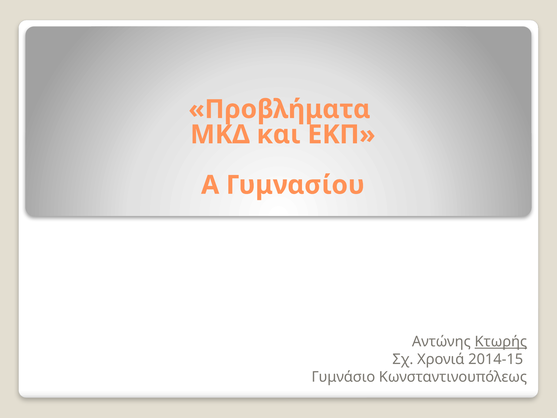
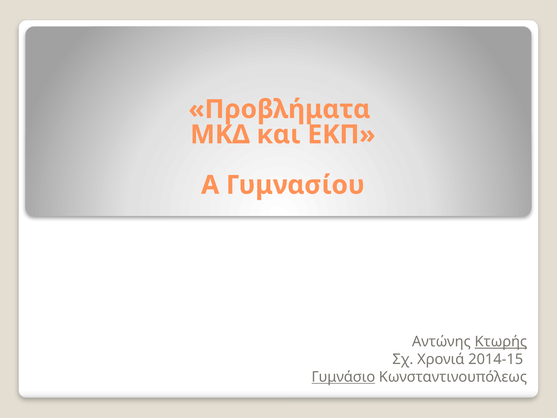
Γυμνάσιο underline: none -> present (343, 377)
